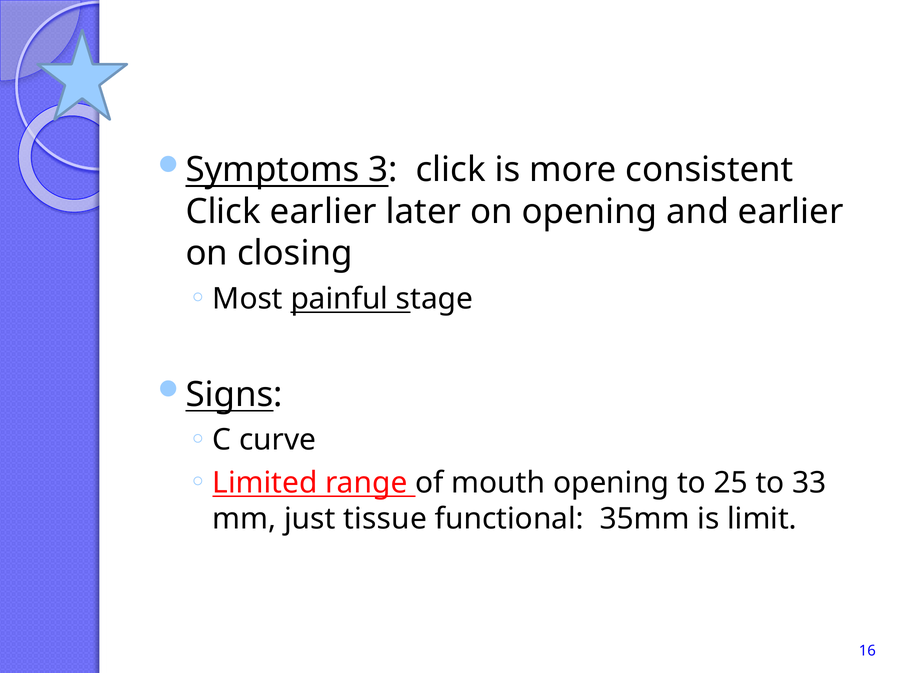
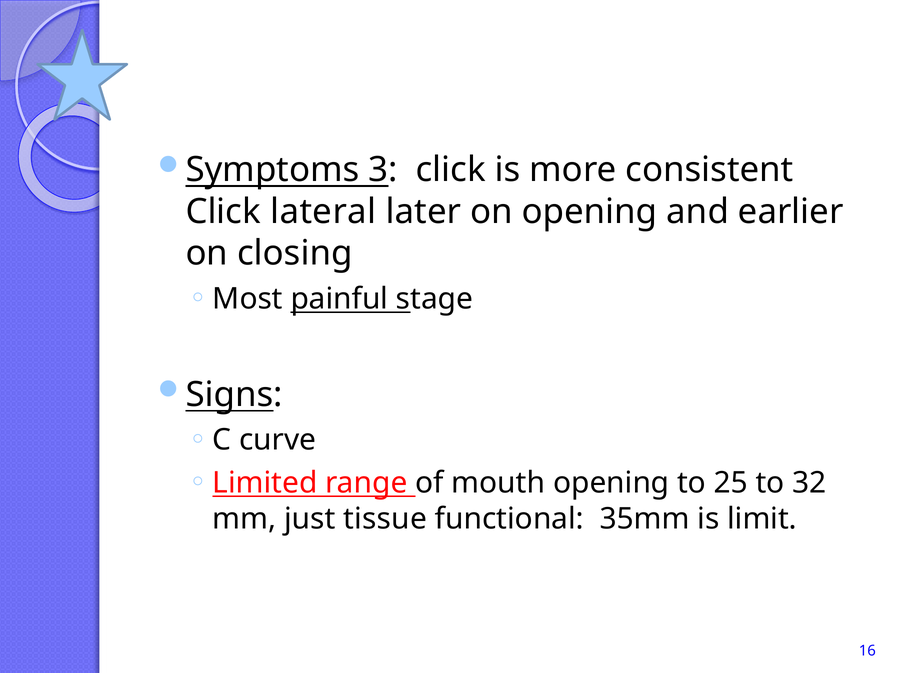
Click earlier: earlier -> lateral (323, 212)
33: 33 -> 32 (809, 483)
